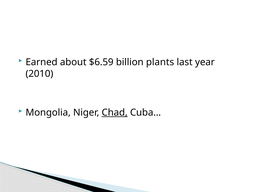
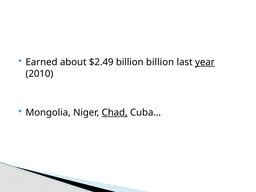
$6.59: $6.59 -> $2.49 (101, 62)
billion plants: plants -> billion (160, 62)
year underline: none -> present (205, 62)
